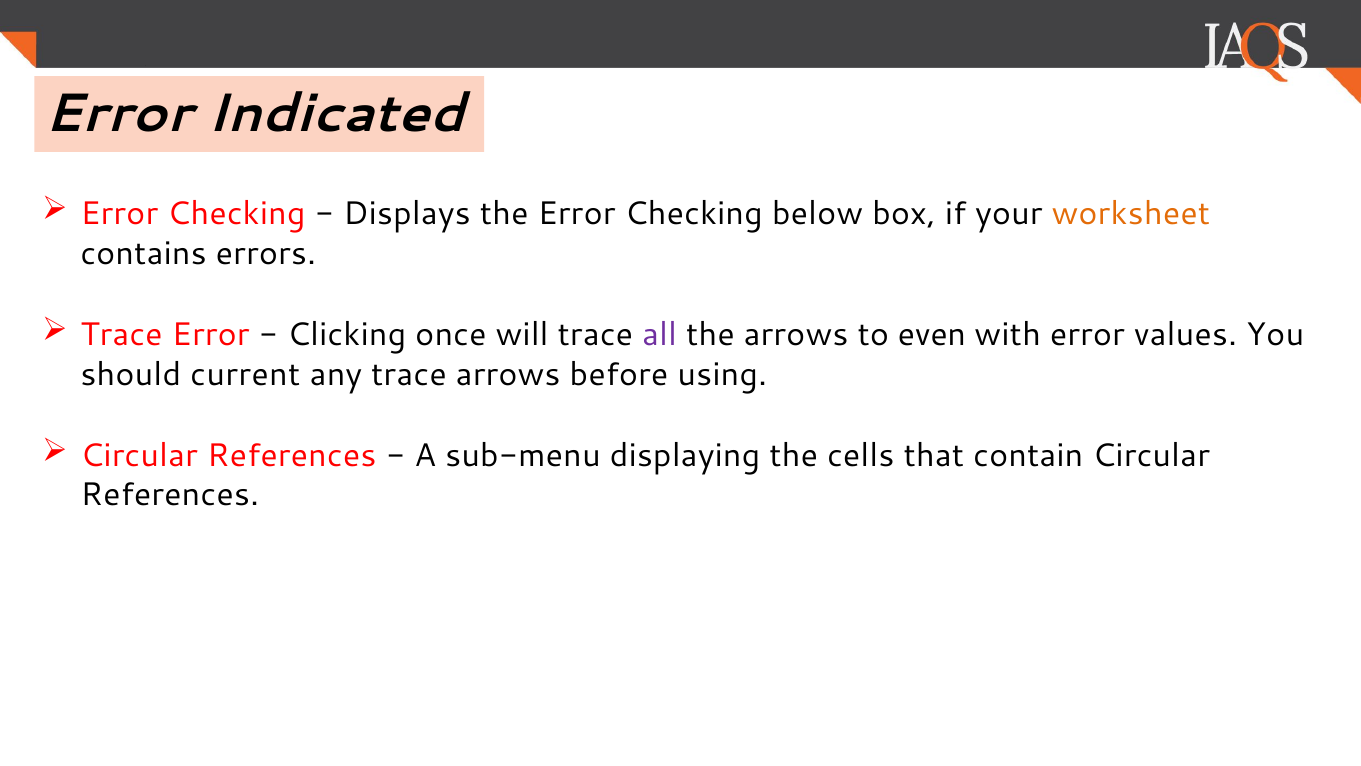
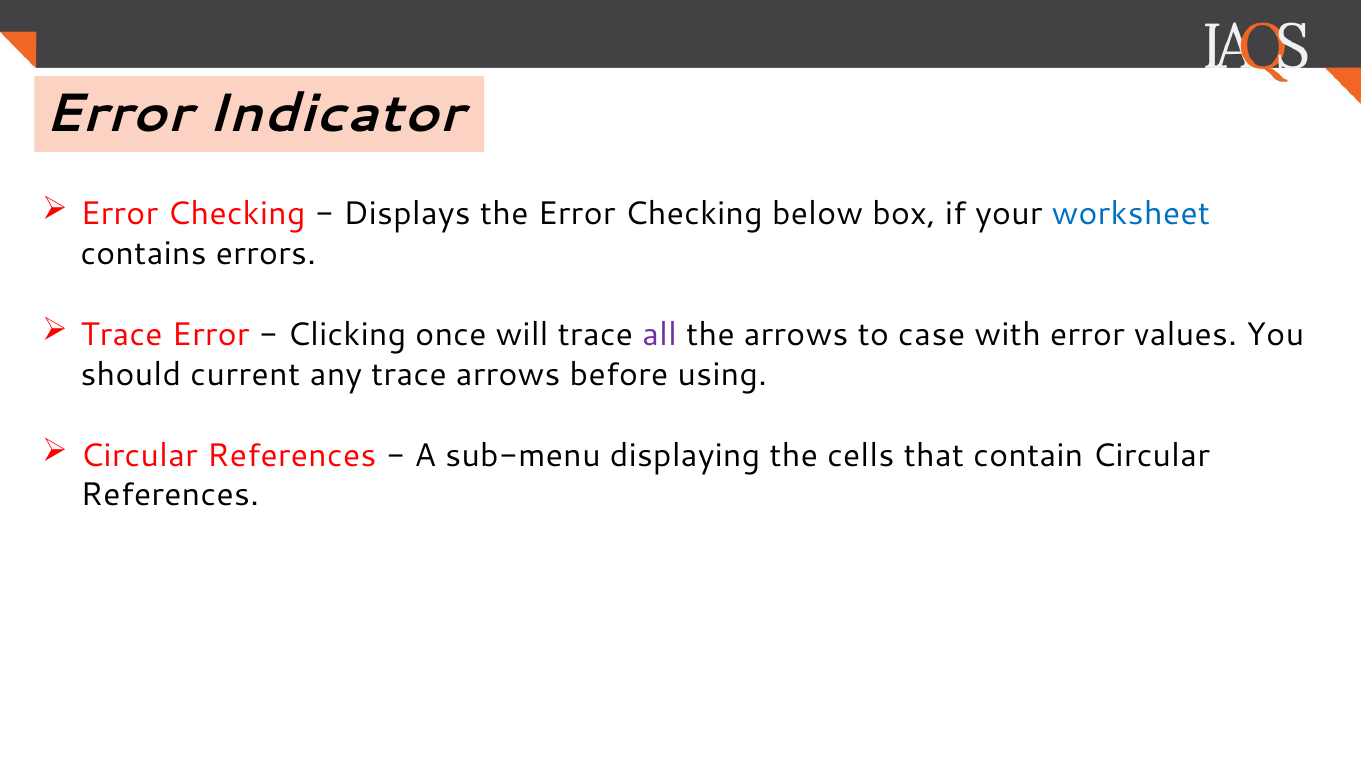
Indicated: Indicated -> Indicator (336, 114)
worksheet colour: orange -> blue (1131, 214)
even: even -> case (932, 335)
